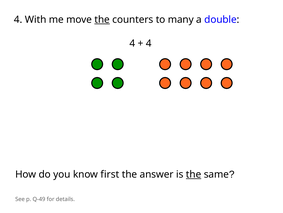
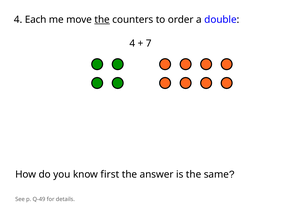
With: With -> Each (36, 20)
many: many -> order (181, 20)
4: 4 -> 7 (149, 43)
the underline: present -> none (194, 174)
